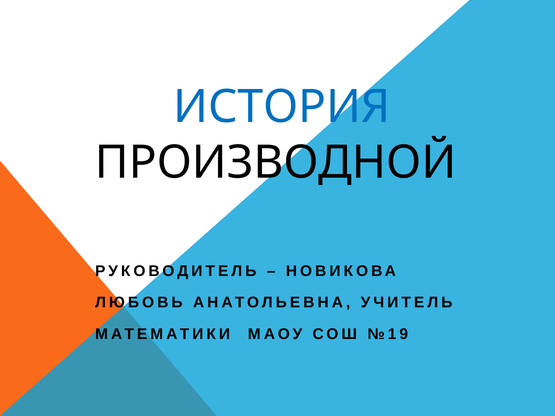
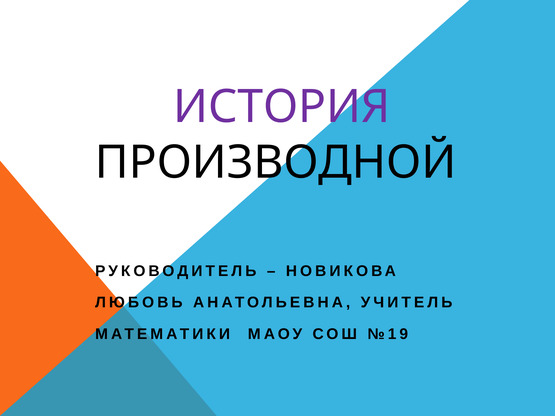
ИСТОРИЯ colour: blue -> purple (282, 107)
